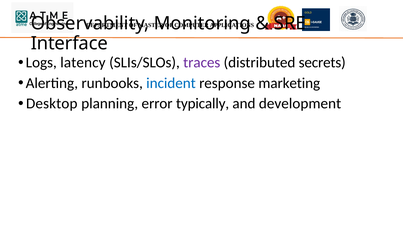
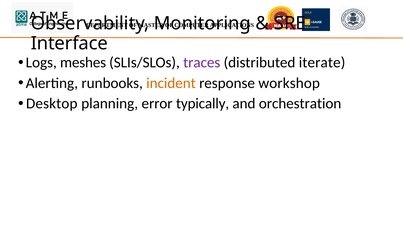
latency: latency -> meshes (83, 62)
secrets: secrets -> iterate (322, 62)
incident colour: blue -> orange (171, 83)
marketing: marketing -> workshop (289, 83)
development: development -> orchestration (300, 104)
